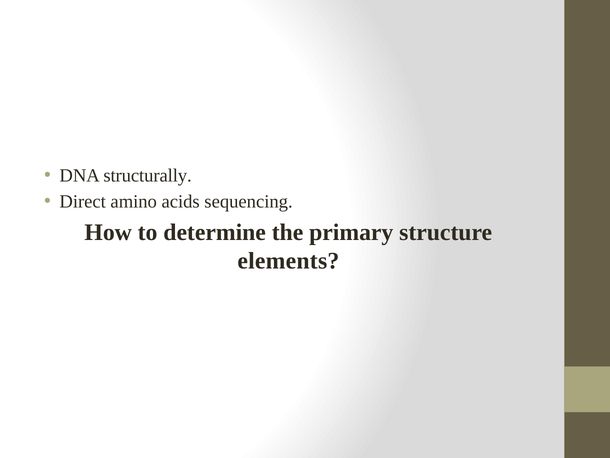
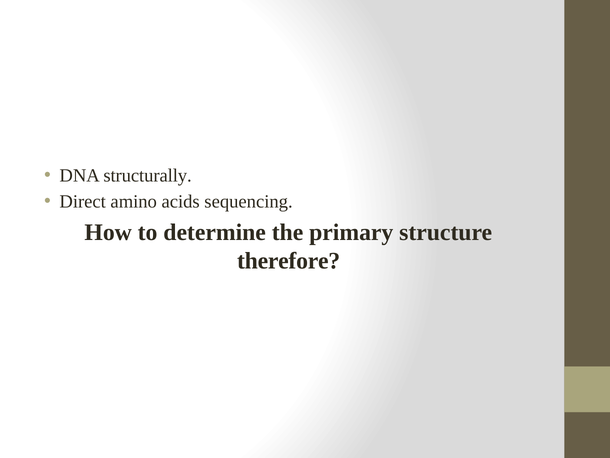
elements: elements -> therefore (289, 261)
